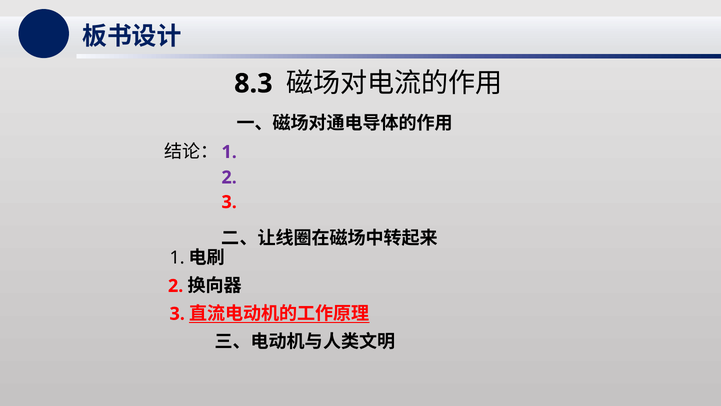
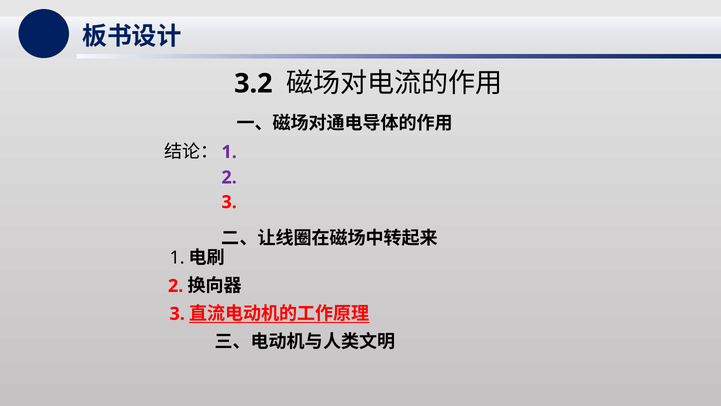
8.3: 8.3 -> 3.2 (253, 83)
